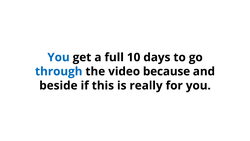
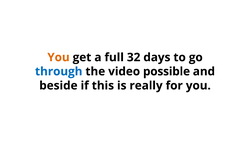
You colour: blue -> orange (59, 57)
10: 10 -> 32 (134, 57)
because: because -> possible (167, 71)
